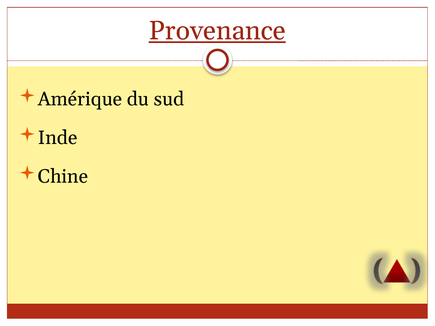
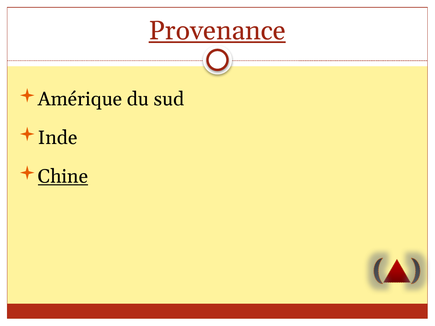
Chine underline: none -> present (63, 177)
